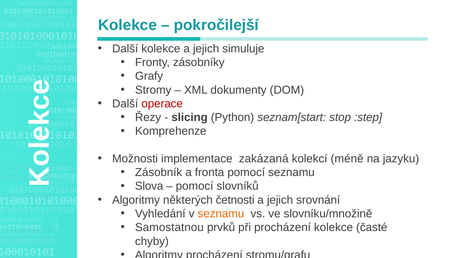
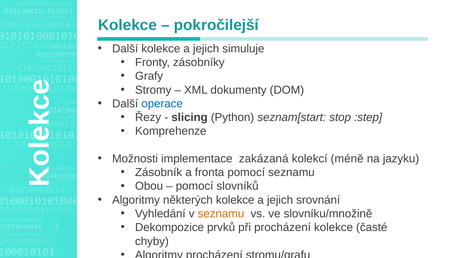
operace colour: red -> blue (162, 104)
Slova: Slova -> Obou (149, 186)
některých četnosti: četnosti -> kolekce (235, 200)
Samostatnou: Samostatnou -> Dekompozice (169, 228)
